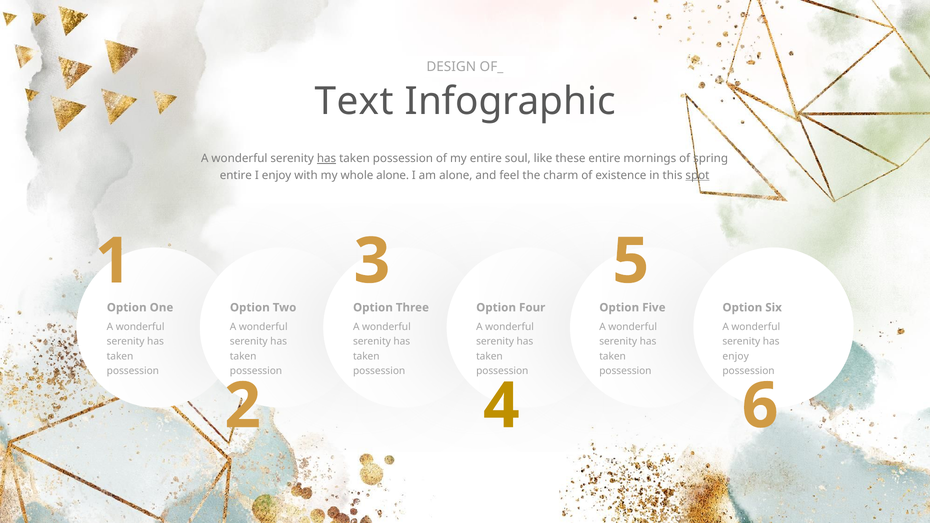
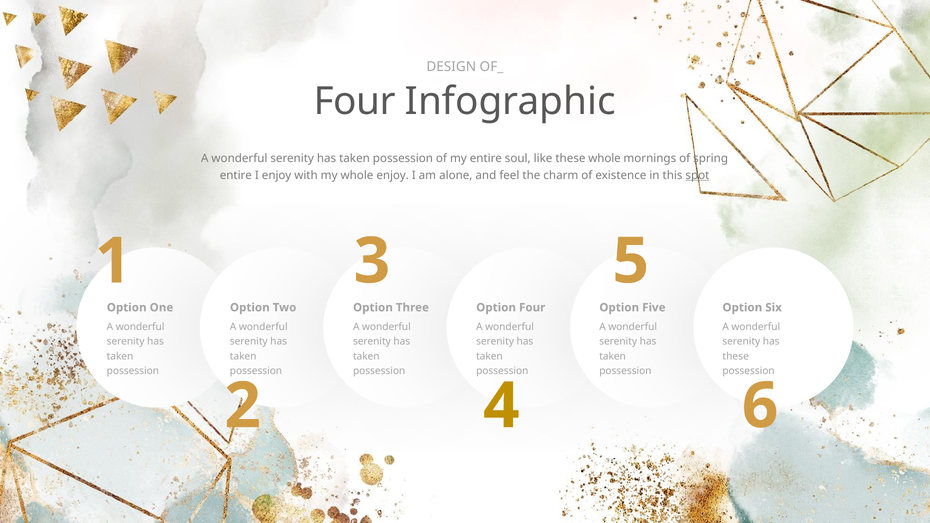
Text: Text -> Four (355, 102)
has underline: present -> none (327, 159)
these entire: entire -> whole (605, 159)
whole alone: alone -> enjoy (393, 175)
enjoy: enjoy -> these (736, 356)
